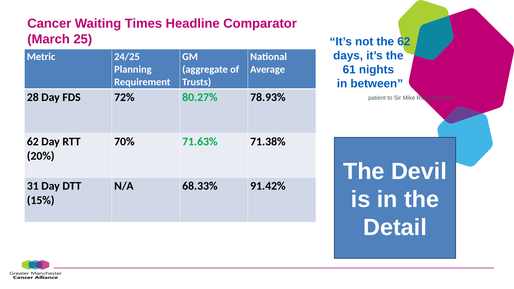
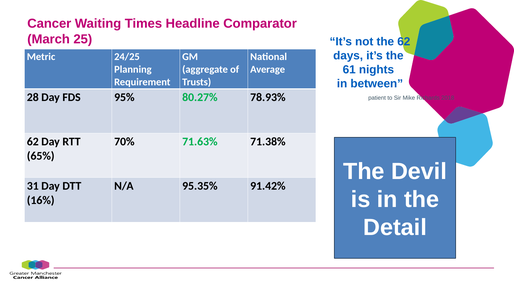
72%: 72% -> 95% (124, 97)
20%: 20% -> 65% (41, 156)
68.33%: 68.33% -> 95.35% (200, 186)
15%: 15% -> 16% (41, 200)
